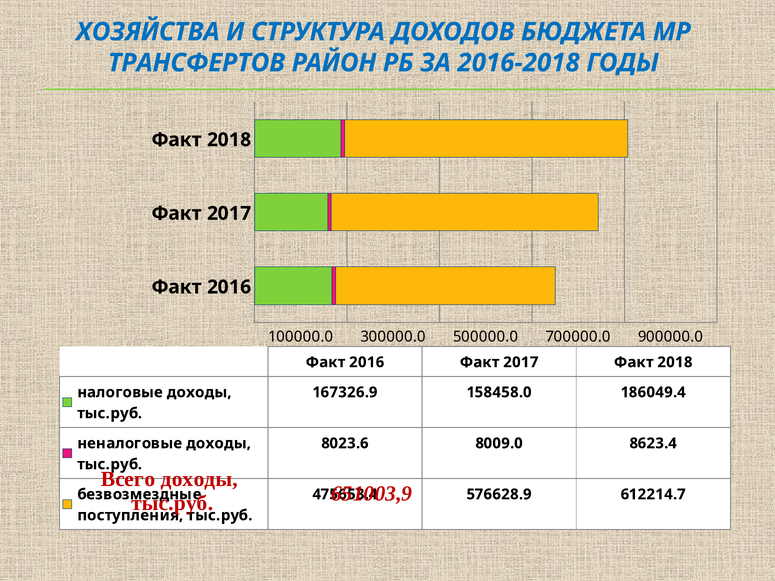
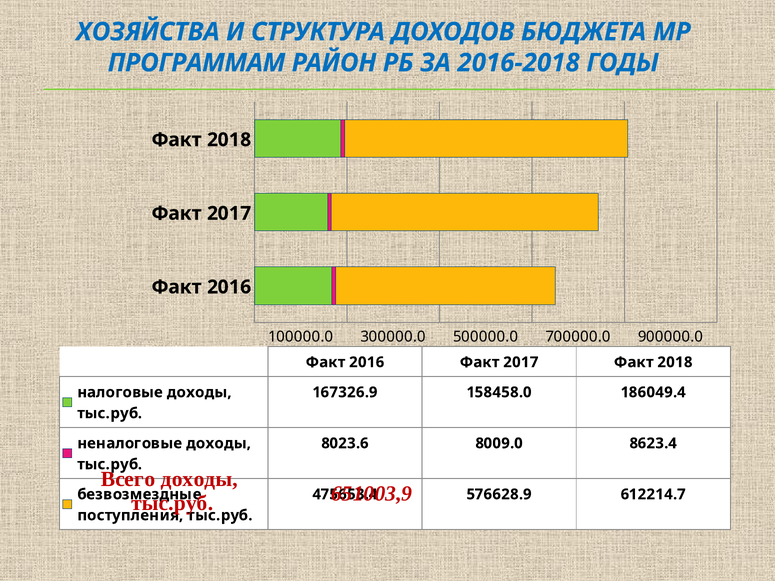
ТРАНСФЕРТОВ: ТРАНСФЕРТОВ -> ПРОГРАММАМ (197, 63)
